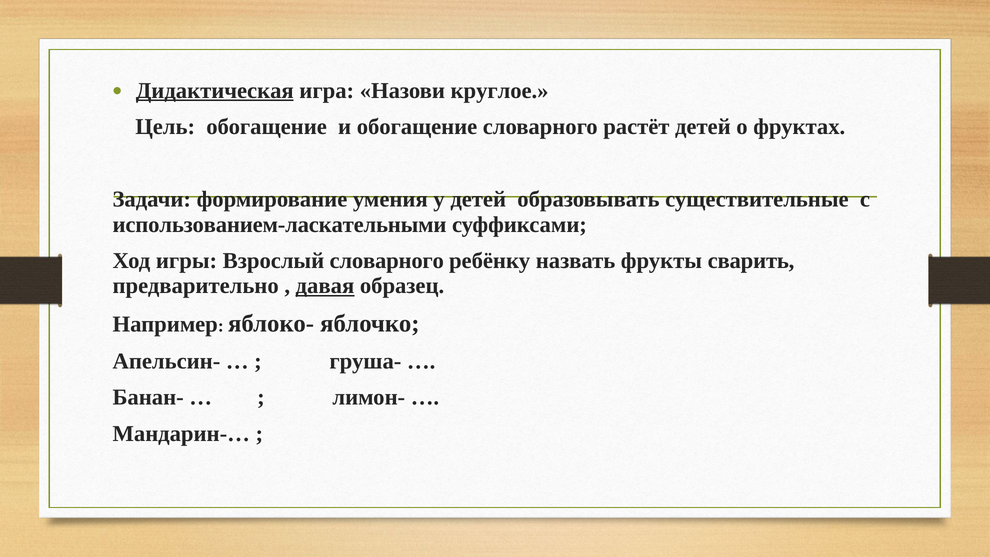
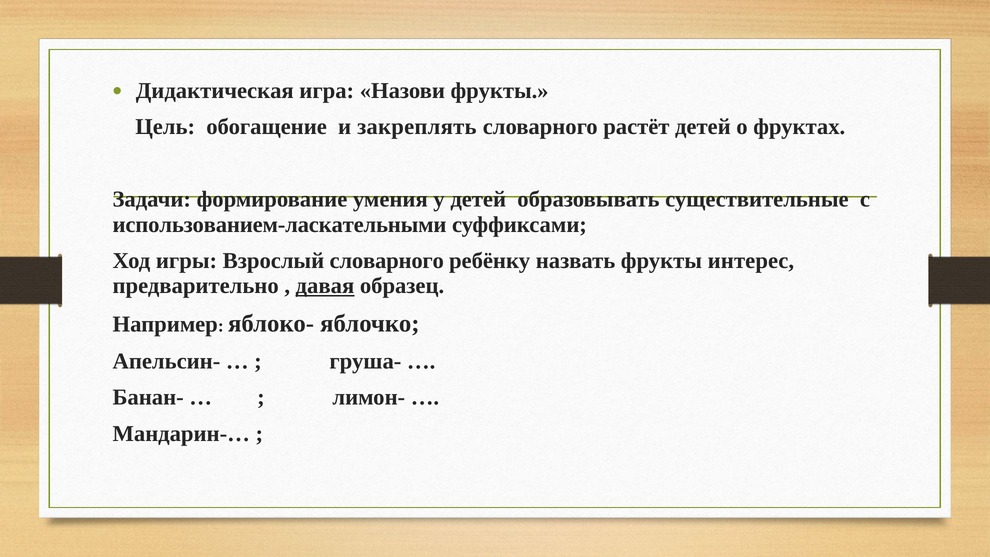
Дидактическая underline: present -> none (215, 91)
Назови круглое: круглое -> фрукты (500, 91)
и обогащение: обогащение -> закреплять (417, 127)
сварить: сварить -> интерес (751, 261)
